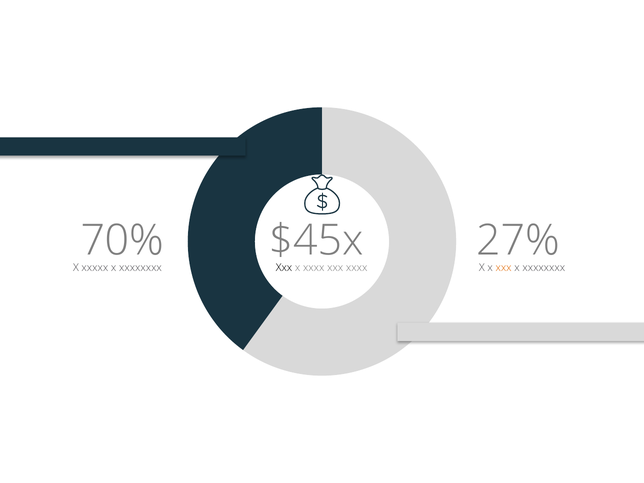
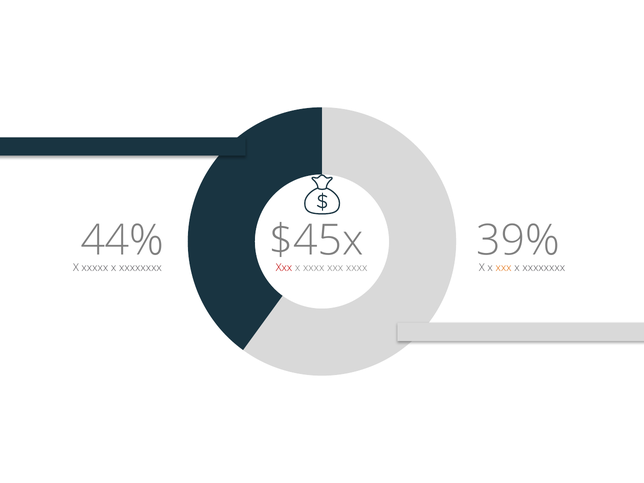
70%: 70% -> 44% (122, 241)
27%: 27% -> 39% (518, 241)
Xxx colour: black -> red (284, 268)
